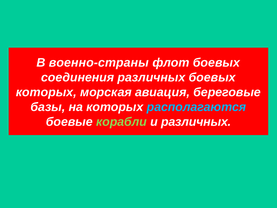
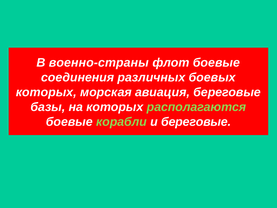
флот боевых: боевых -> боевые (216, 63)
располагаются colour: light blue -> light green (196, 107)
и различных: различных -> береговые (196, 122)
